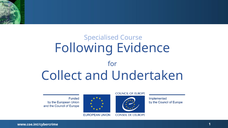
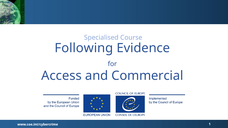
Collect: Collect -> Access (62, 76)
Undertaken: Undertaken -> Commercial (147, 76)
